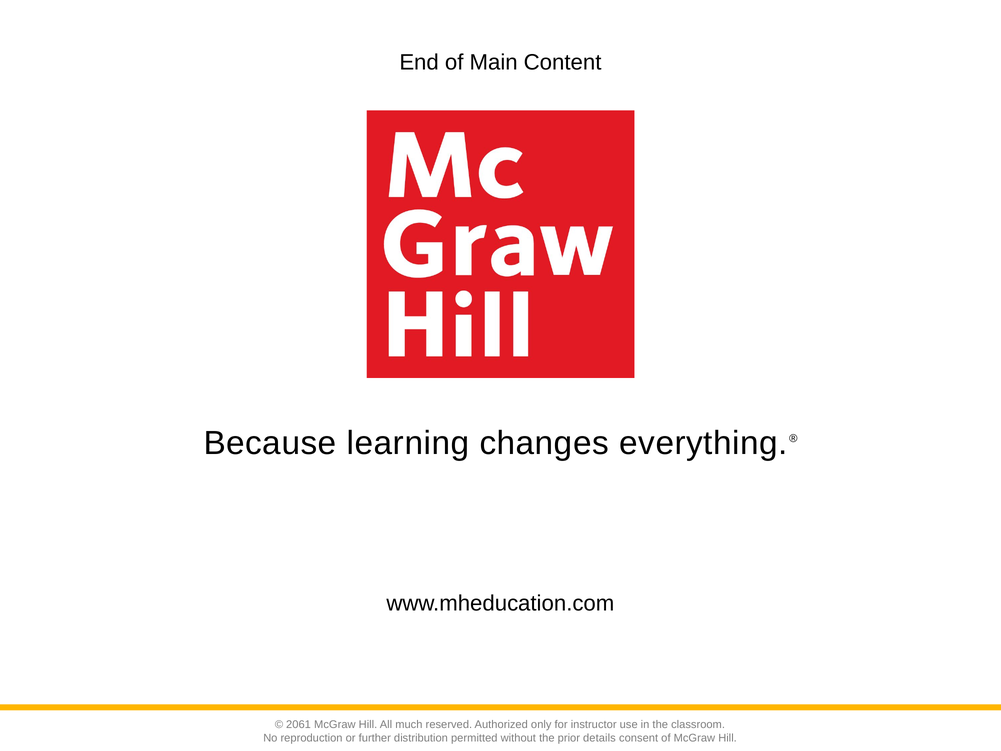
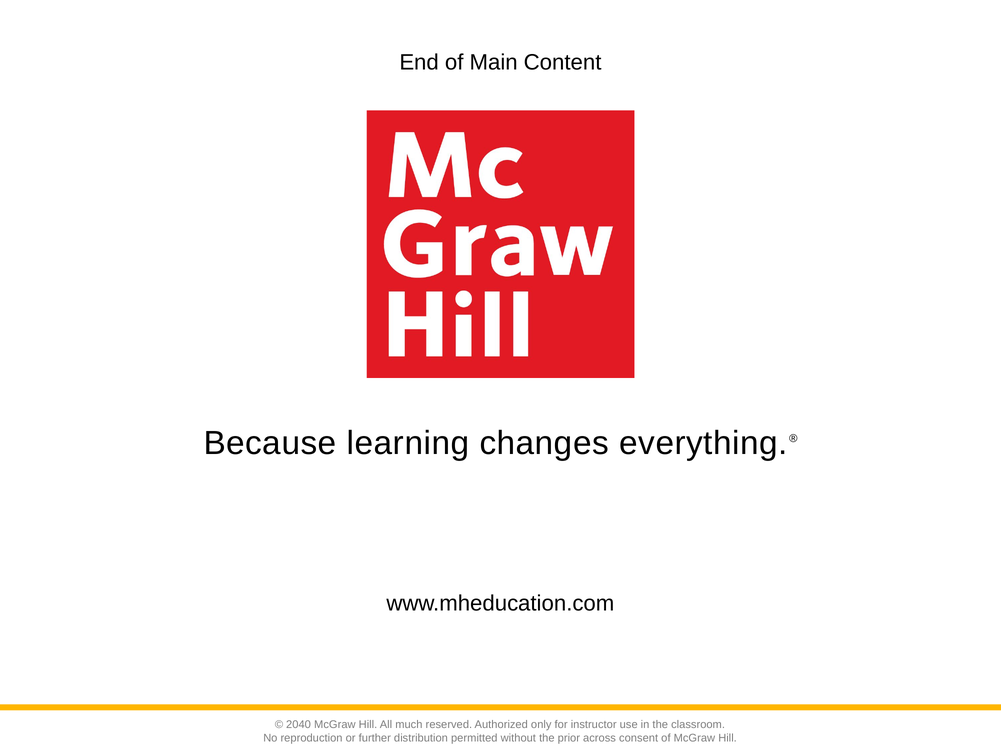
2061: 2061 -> 2040 (299, 725)
details: details -> across (599, 738)
